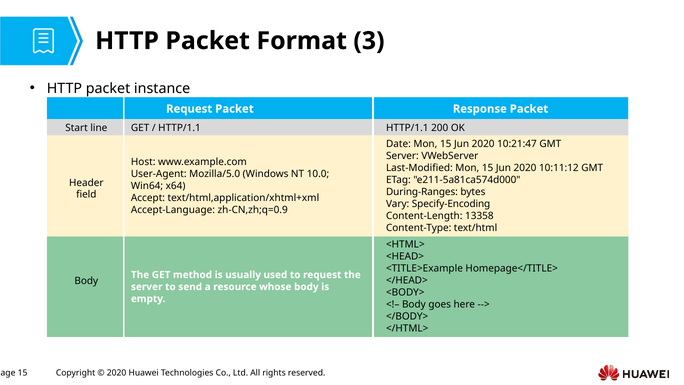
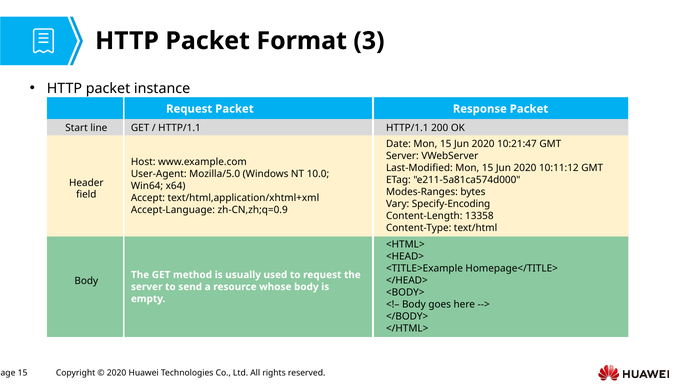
During-Ranges: During-Ranges -> Modes-Ranges (422, 192)
